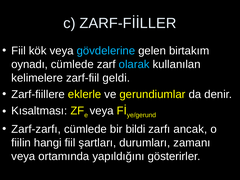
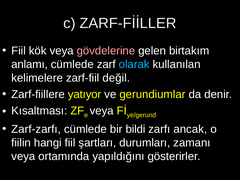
gövdelerine colour: light blue -> pink (106, 51)
oynadı: oynadı -> anlamı (30, 64)
geldi: geldi -> değil (116, 78)
eklerle: eklerle -> yatıyor (85, 94)
